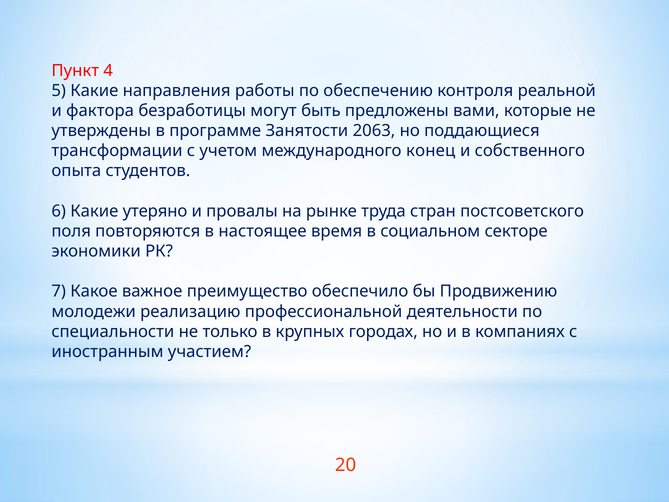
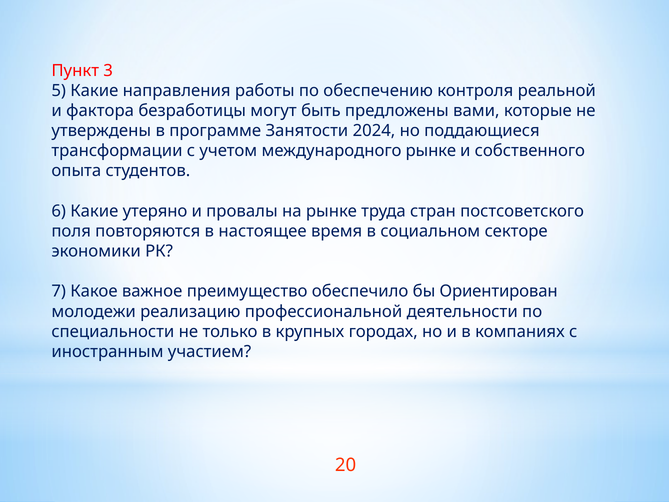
4: 4 -> 3 (108, 70)
2063: 2063 -> 2024 (374, 131)
международного конец: конец -> рынке (431, 151)
Продвижению: Продвижению -> Ориентирован (499, 291)
